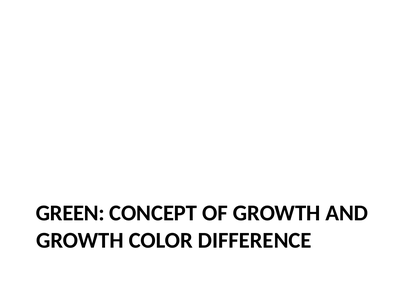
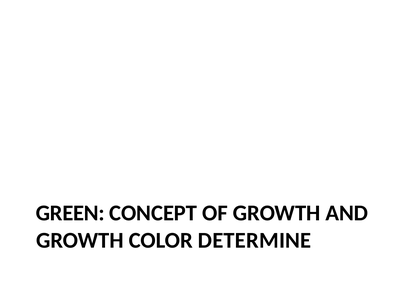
DIFFERENCE: DIFFERENCE -> DETERMINE (255, 240)
